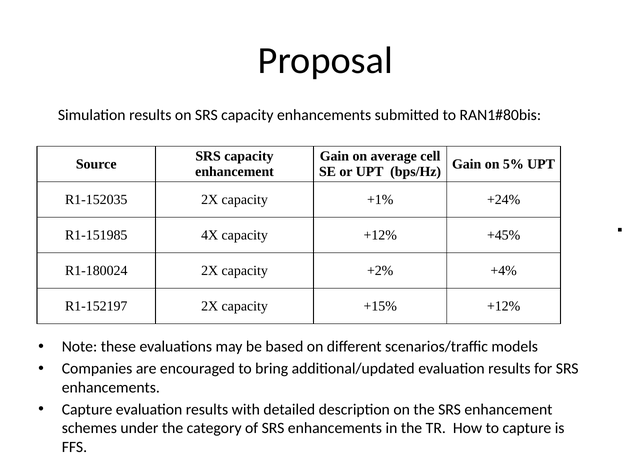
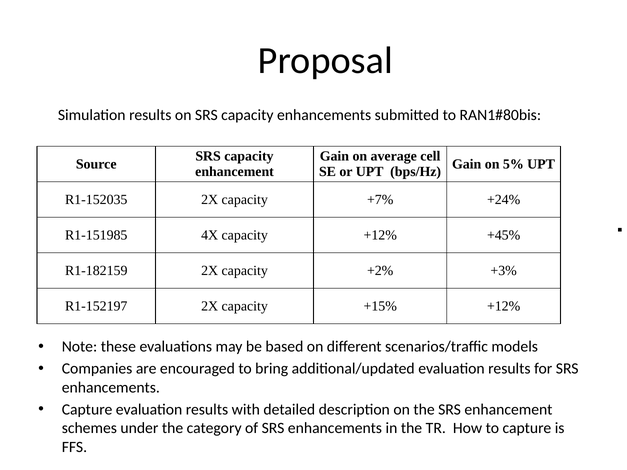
+1%: +1% -> +7% (380, 200)
R1-180024: R1-180024 -> R1-182159 (96, 271)
+4%: +4% -> +3% (504, 271)
